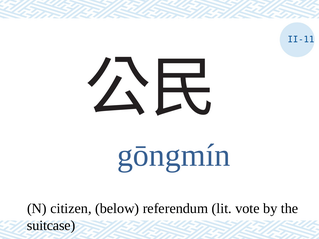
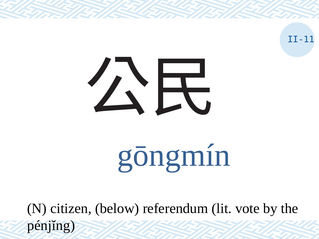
suitcase: suitcase -> pénjǐng (51, 226)
